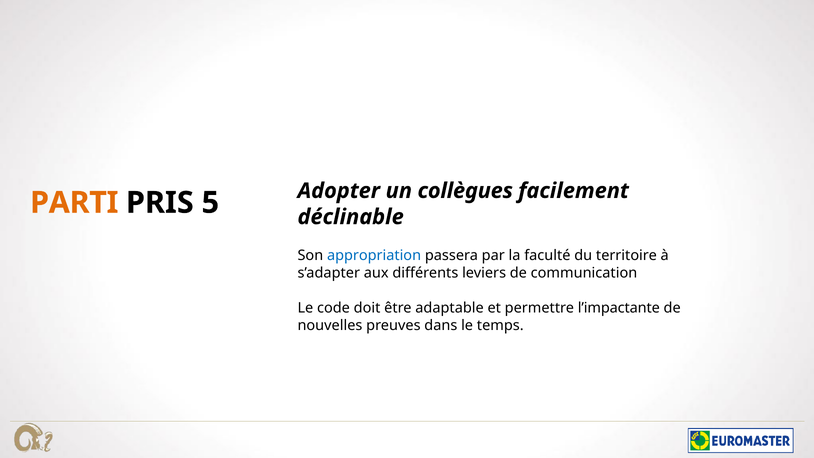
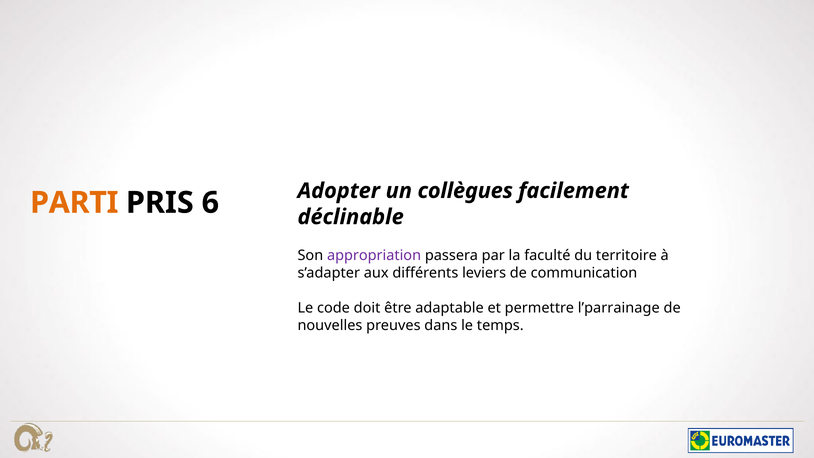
5: 5 -> 6 (210, 203)
appropriation colour: blue -> purple (374, 256)
l’impactante: l’impactante -> l’parrainage (619, 308)
